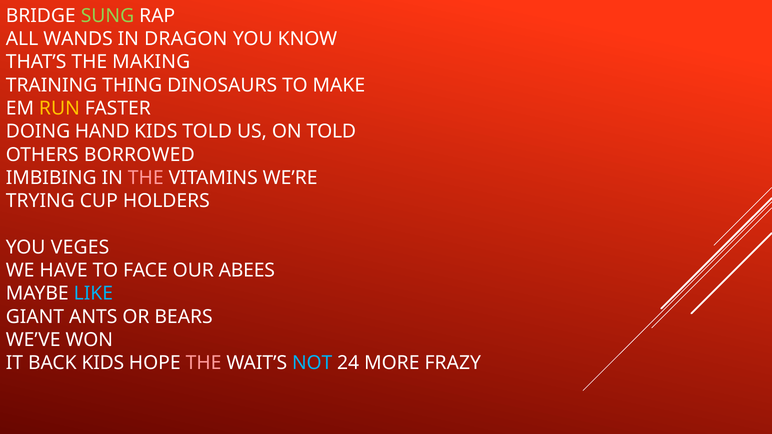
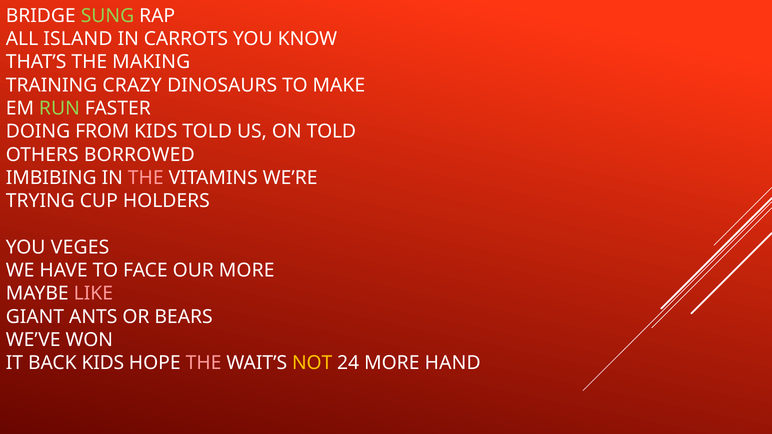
WANDS: WANDS -> ISLAND (78, 39)
DRAGON: DRAGON -> CARROTS (186, 39)
THING: THING -> CRAZY (132, 85)
RUN colour: yellow -> light green (59, 108)
HAND: HAND -> FROM (102, 132)
OUR ABEES: ABEES -> MORE (247, 271)
LIKE colour: light blue -> pink (93, 294)
NOT colour: light blue -> yellow (312, 363)
FRAZY: FRAZY -> HAND (453, 363)
